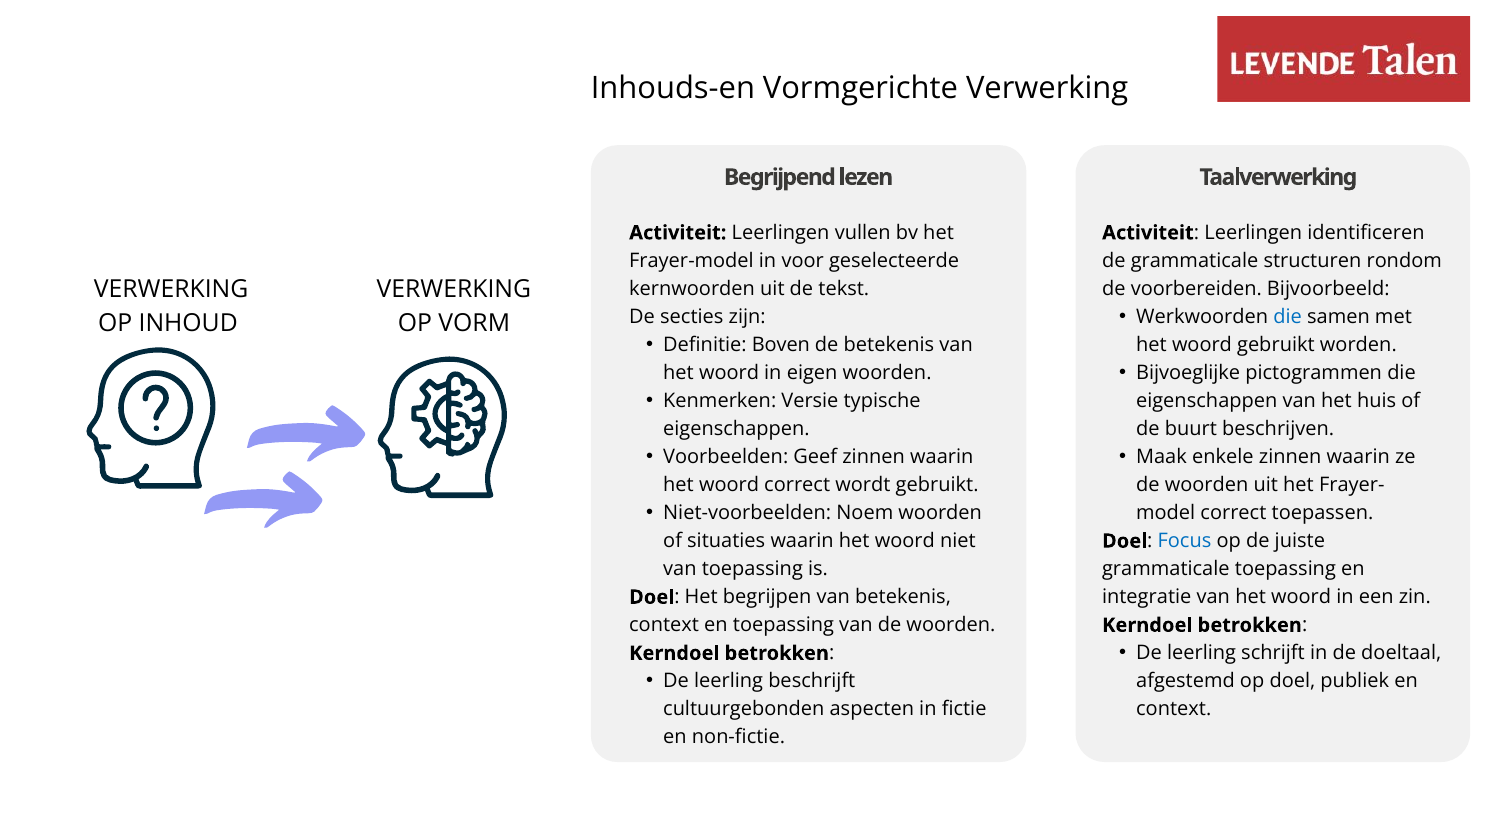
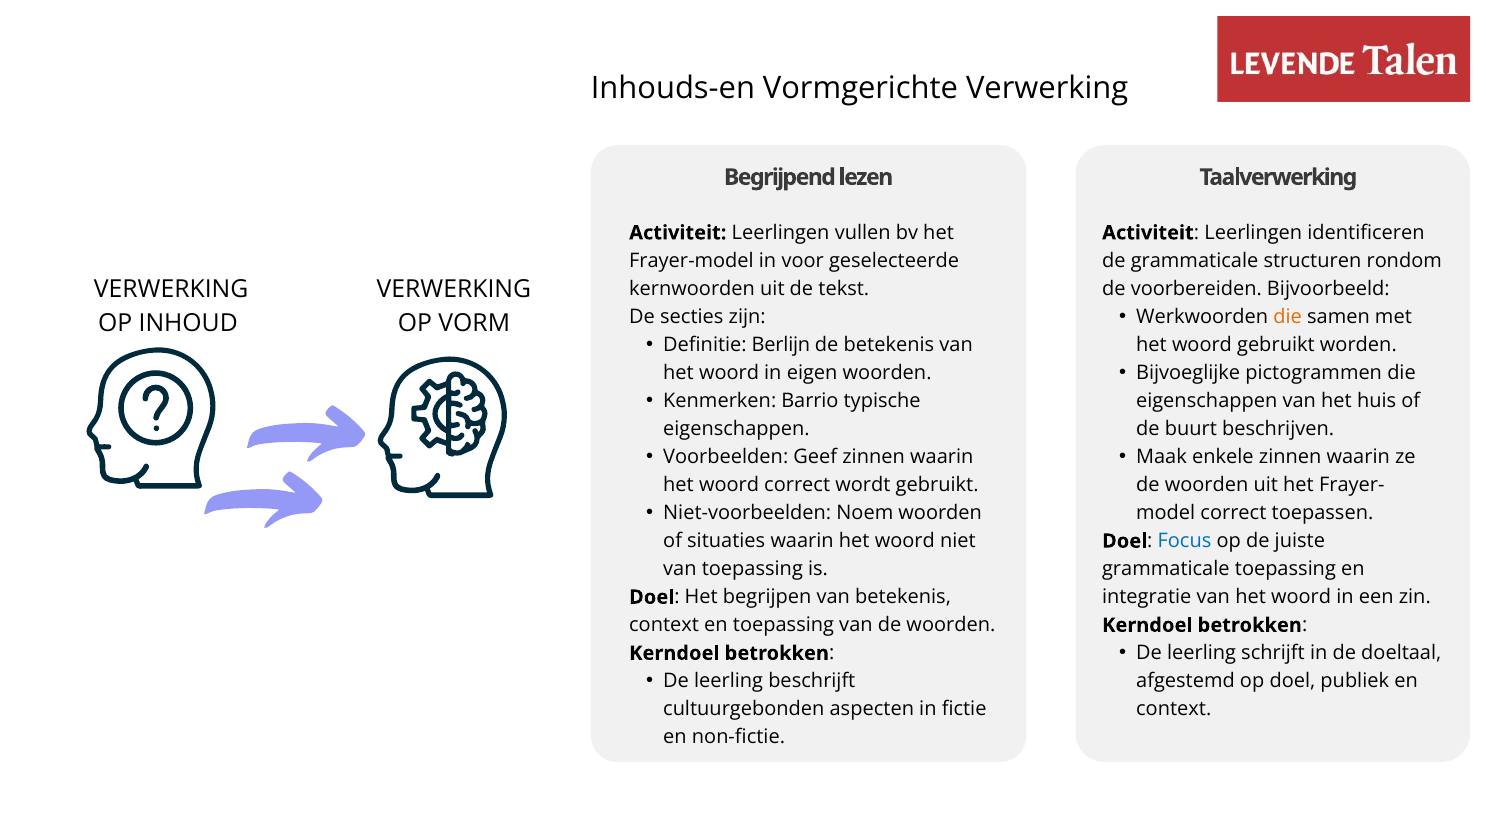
die colour: blue -> orange (1288, 317)
Boven: Boven -> Berlijn (781, 345)
Versie: Versie -> Barrio (810, 401)
